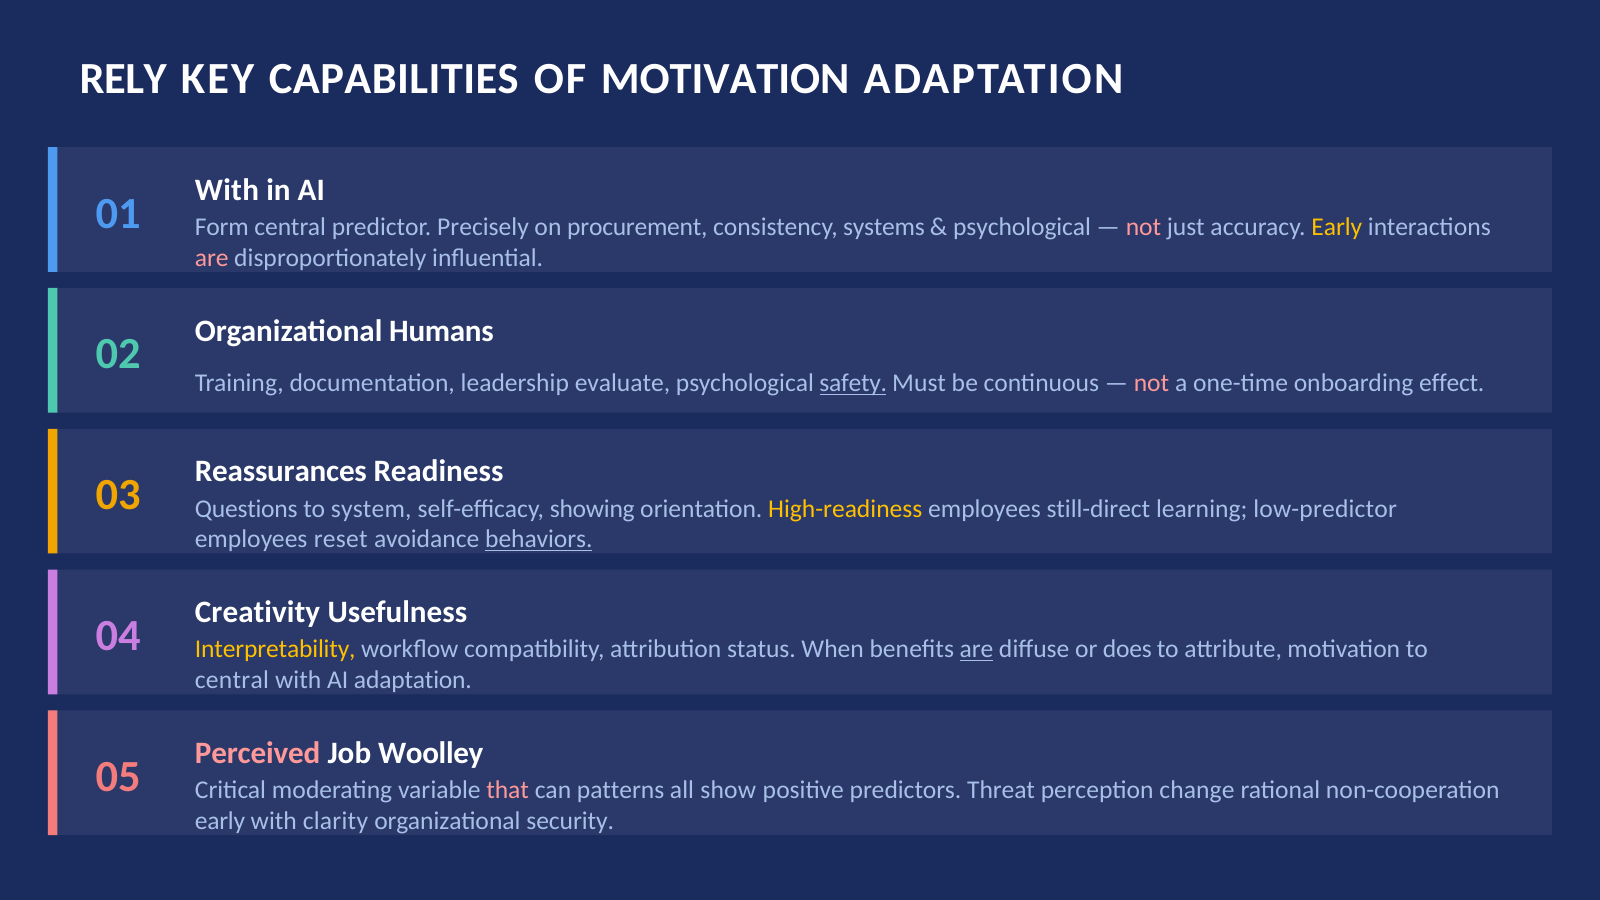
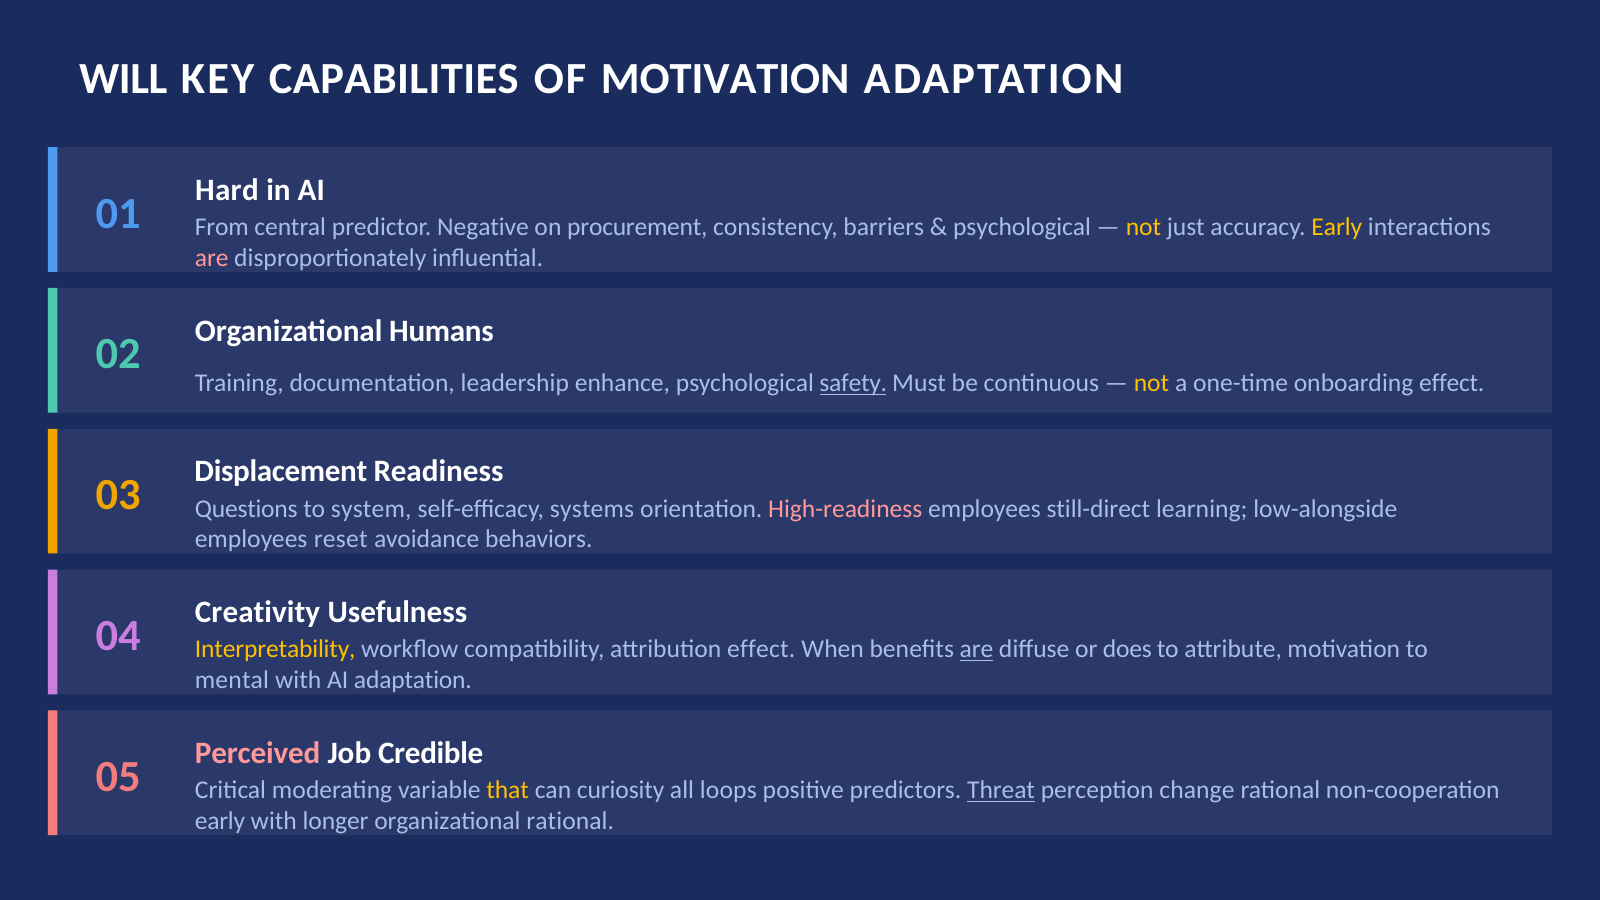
RELY: RELY -> WILL (123, 79)
With: With -> Hard (227, 190)
Form: Form -> From (222, 227)
Precisely: Precisely -> Negative (483, 227)
systems: systems -> barriers (884, 227)
not colour: pink -> yellow (1143, 227)
evaluate: evaluate -> enhance (622, 383)
not colour: pink -> yellow (1151, 383)
Reassurances: Reassurances -> Displacement (281, 472)
showing: showing -> systems (592, 509)
High-readiness colour: yellow -> pink (845, 509)
low-predictor: low-predictor -> low-alongside (1325, 509)
behaviors underline: present -> none (539, 539)
attribution status: status -> effect (761, 650)
central: central -> mental (232, 680)
Woolley: Woolley -> Credible (431, 753)
that colour: pink -> yellow (508, 790)
patterns: patterns -> curiosity (621, 790)
show: show -> loops (728, 790)
Threat underline: none -> present (1001, 790)
clarity: clarity -> longer (336, 821)
organizational security: security -> rational (570, 821)
